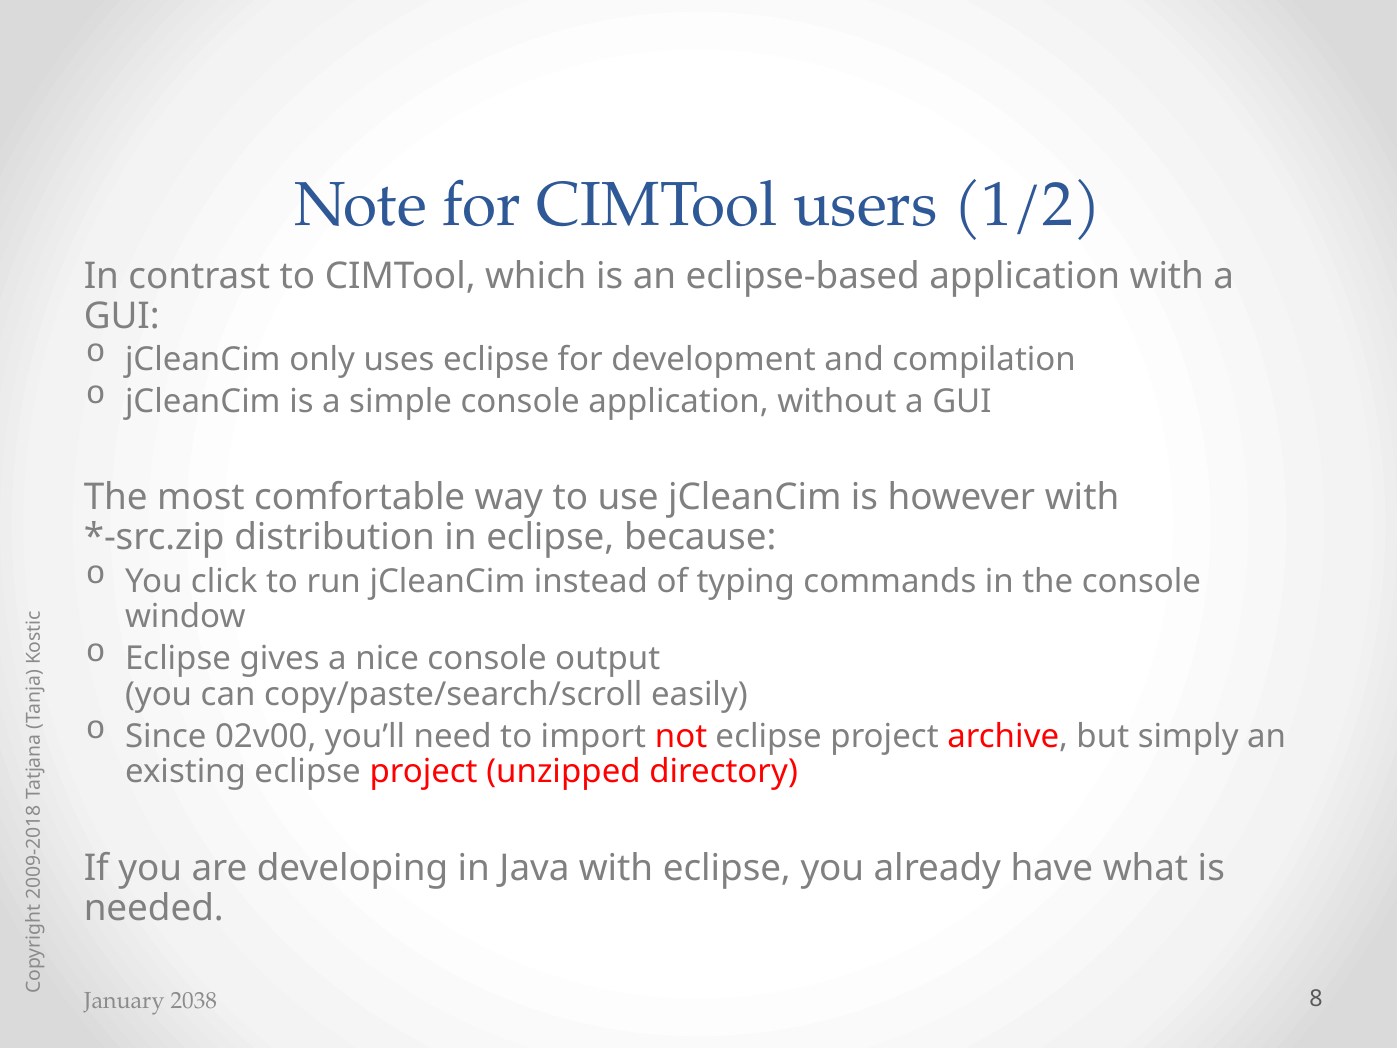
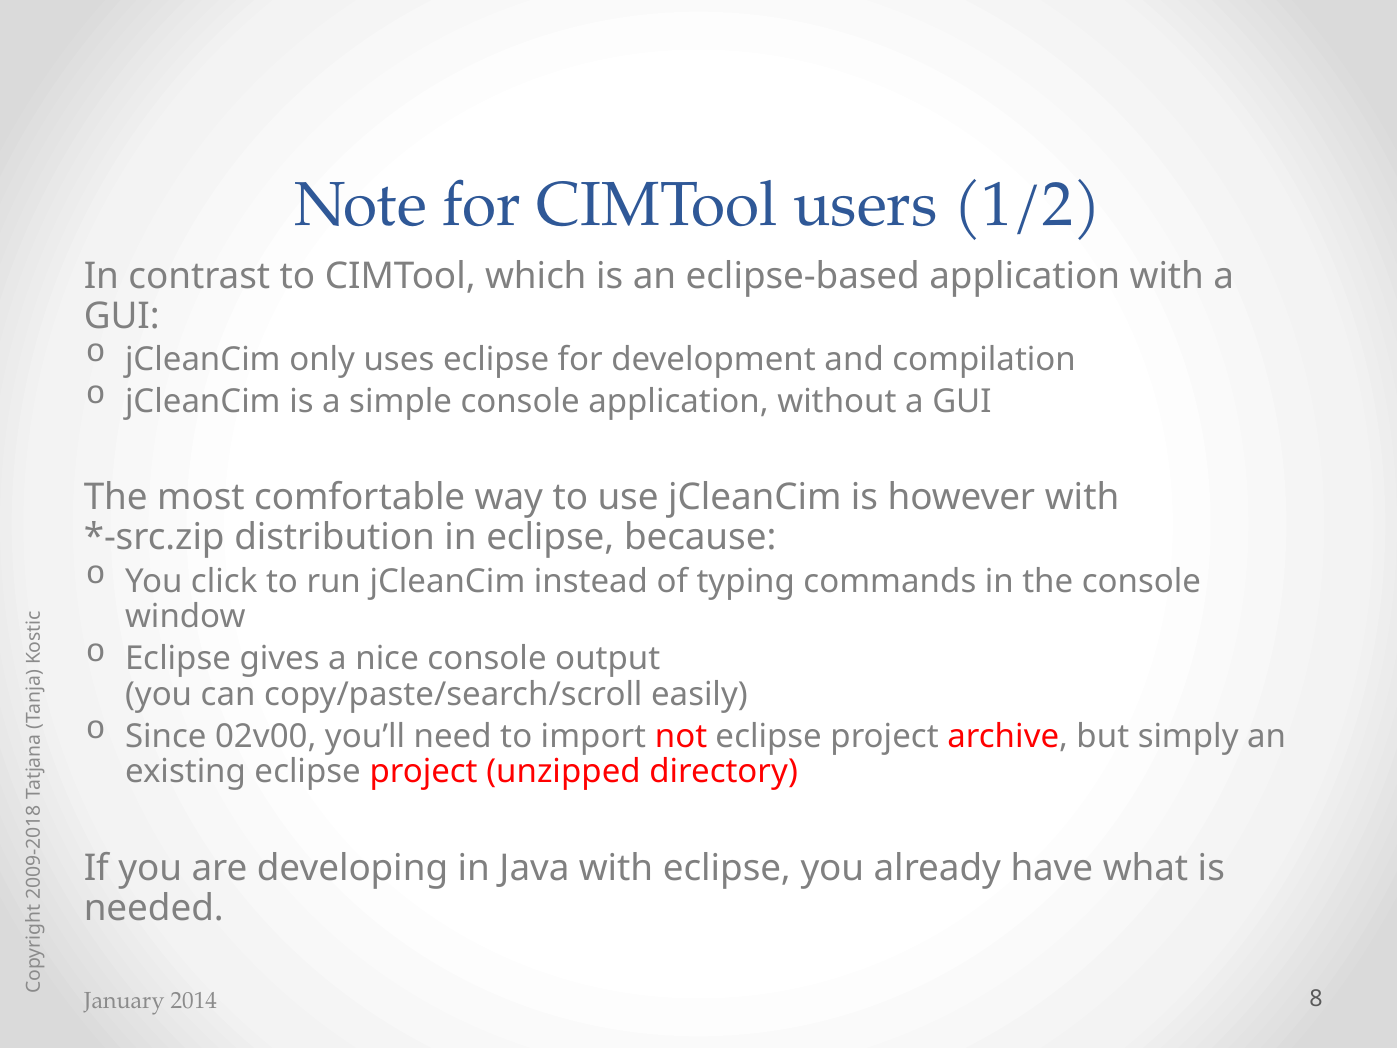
2038: 2038 -> 2014 (194, 1001)
